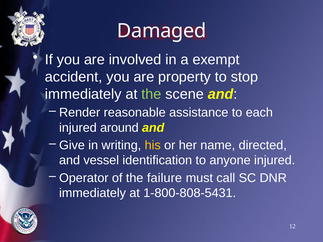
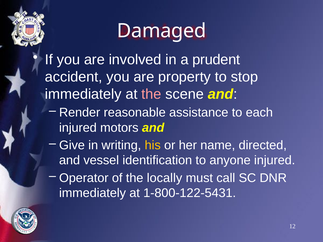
exempt: exempt -> prudent (216, 60)
the colour: light green -> pink (151, 94)
around: around -> motors (119, 128)
failure: failure -> locally (165, 178)
1-800-808-5431: 1-800-808-5431 -> 1-800-122-5431 (190, 193)
